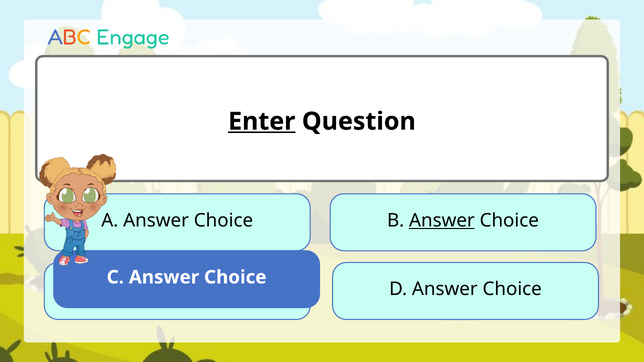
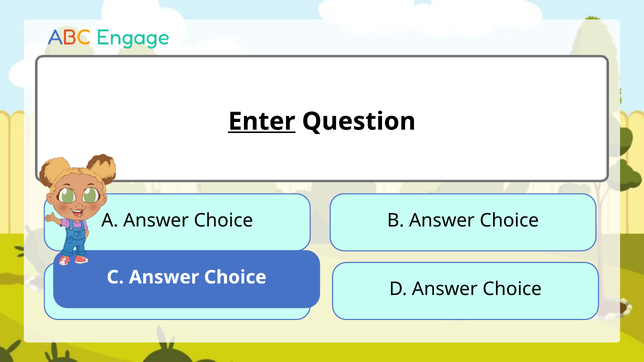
Answer underline: present -> none (442, 221)
